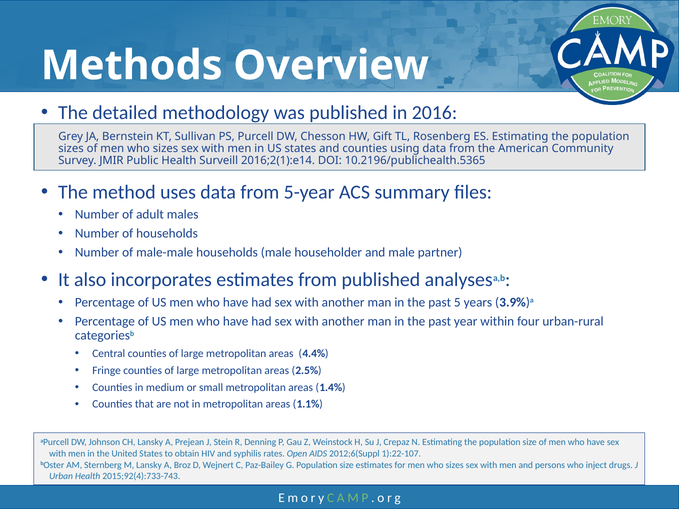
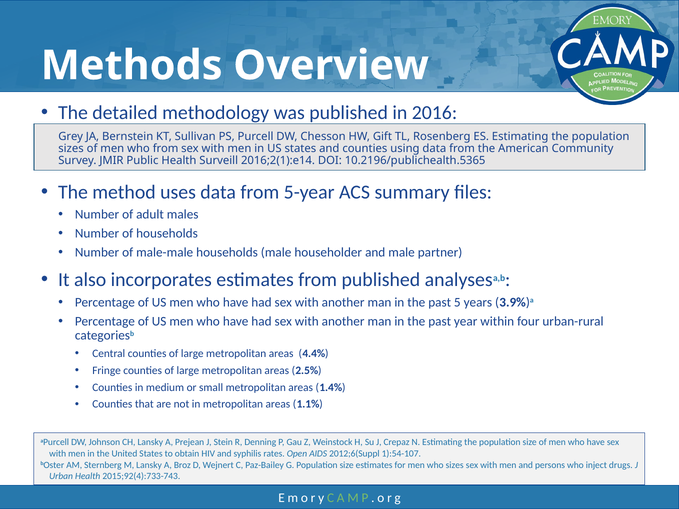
of men who sizes: sizes -> from (166, 149)
1):22-107: 1):22-107 -> 1):54-107 (401, 454)
